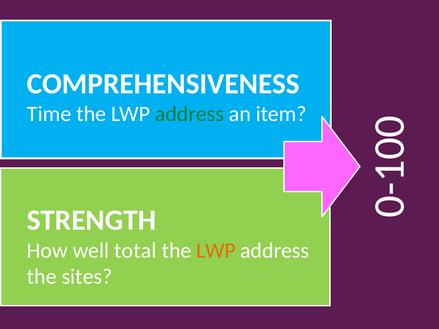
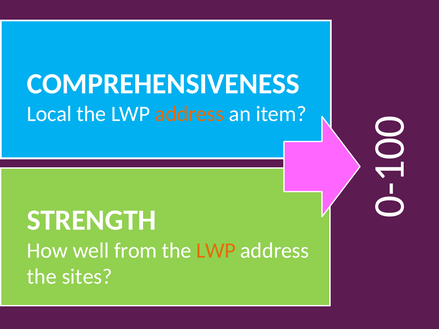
Time: Time -> Local (49, 114)
address colour: green -> orange (189, 114)
total: total -> from (136, 251)
